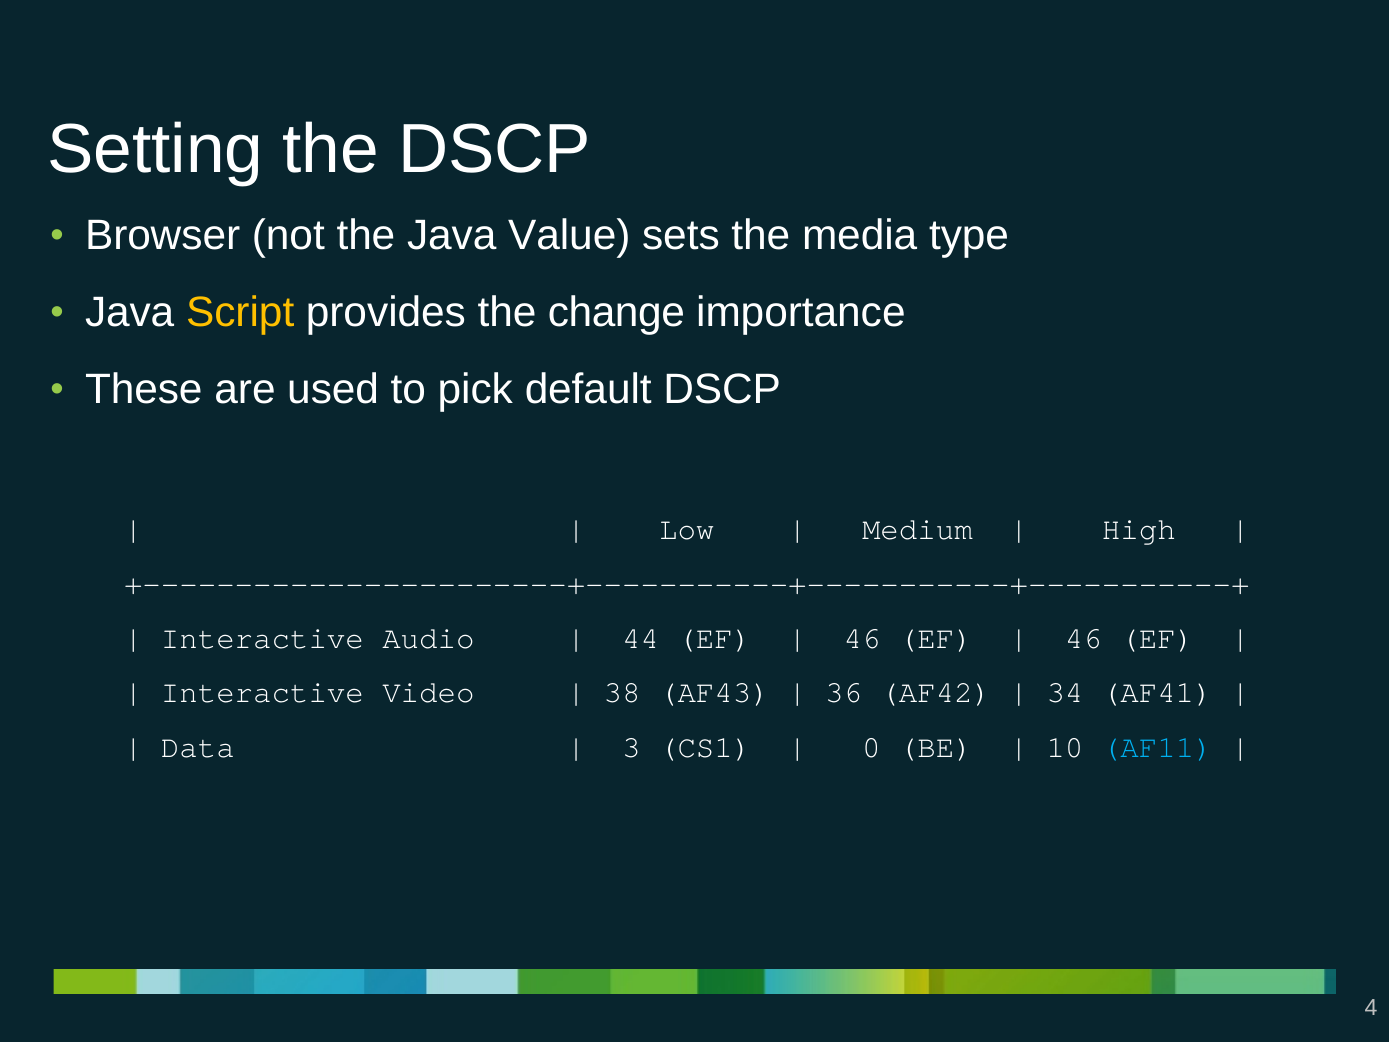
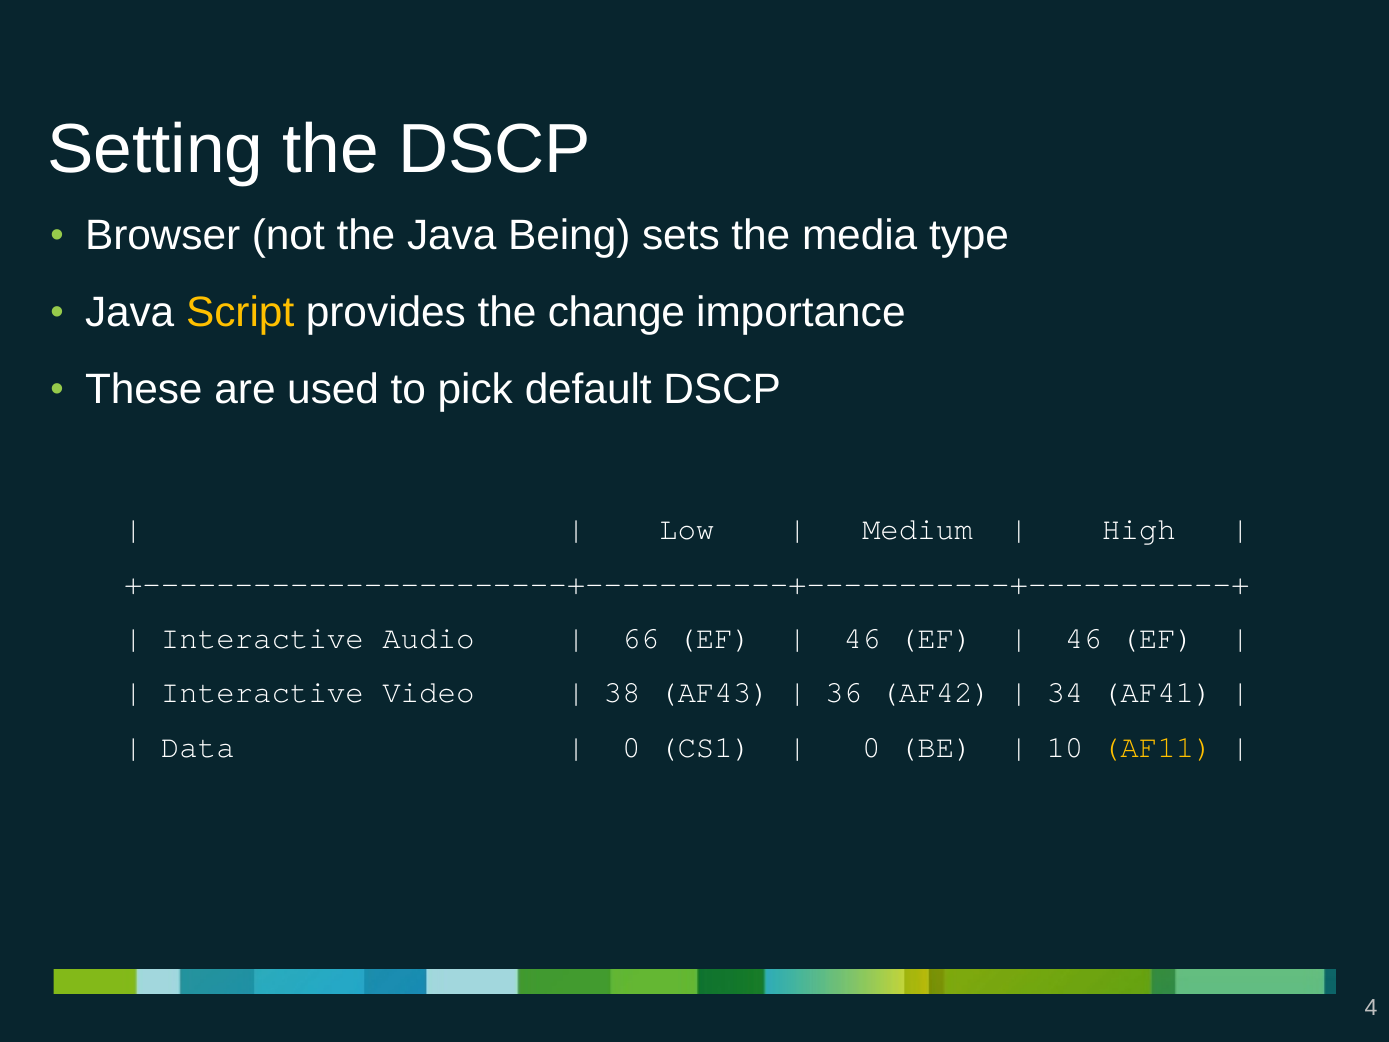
Value: Value -> Being (569, 236)
44: 44 -> 66 (641, 638)
3: 3 -> 0 (631, 747)
AF11 colour: light blue -> yellow (1157, 747)
